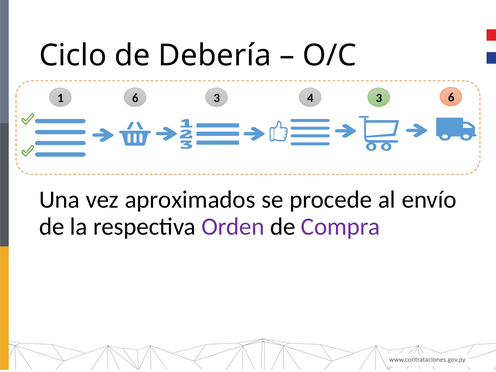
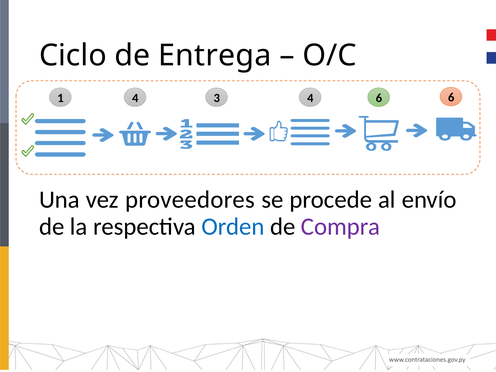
Debería: Debería -> Entrega (215, 56)
1 6: 6 -> 4 (135, 98)
3 3: 3 -> 6 (379, 98)
aproximados: aproximados -> proveedores (190, 200)
Orden colour: purple -> blue (233, 227)
